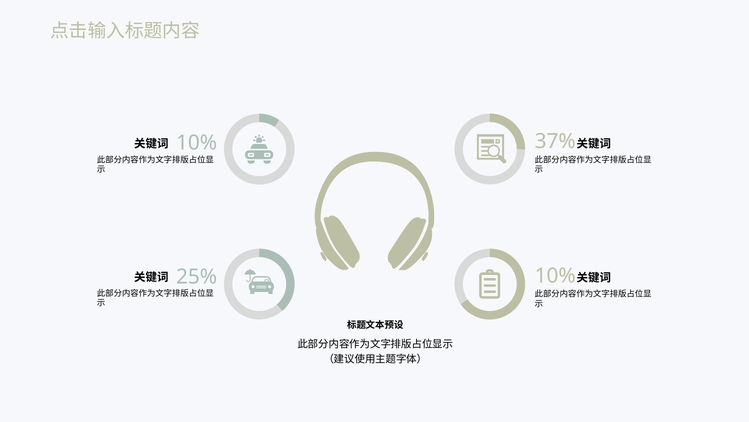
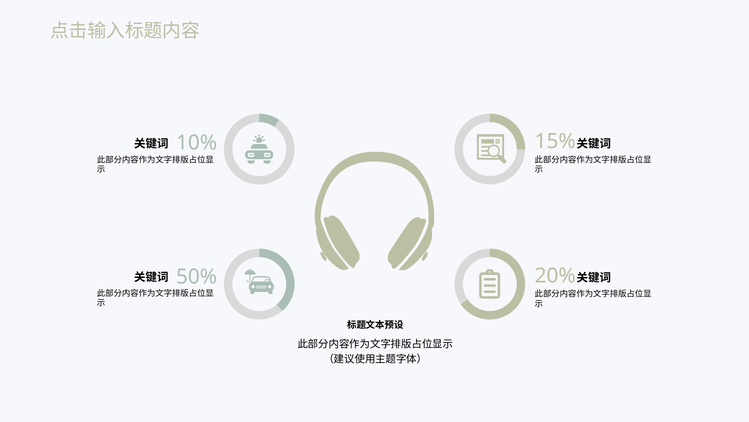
37%: 37% -> 15% (555, 141)
10%: 10% -> 20% (555, 275)
25%: 25% -> 50% (197, 276)
